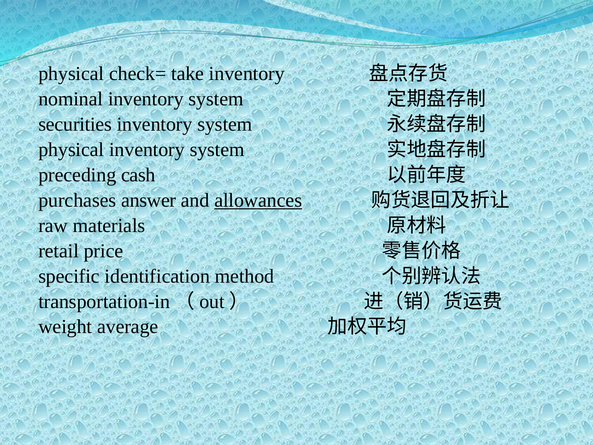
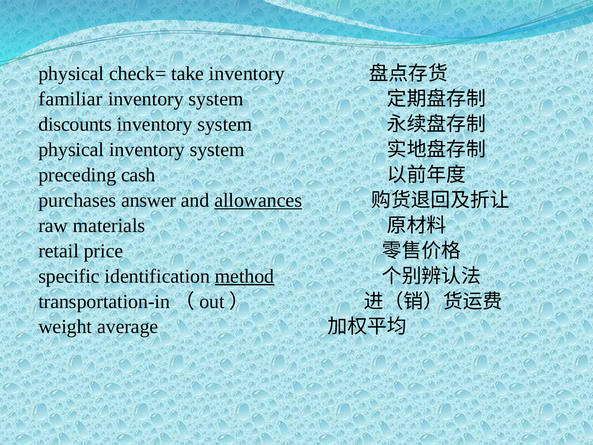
nominal: nominal -> familiar (71, 99)
securities: securities -> discounts (75, 124)
method underline: none -> present (245, 276)
